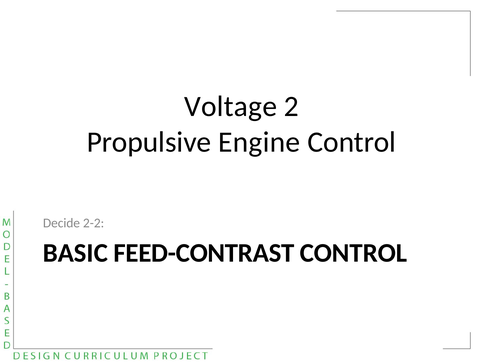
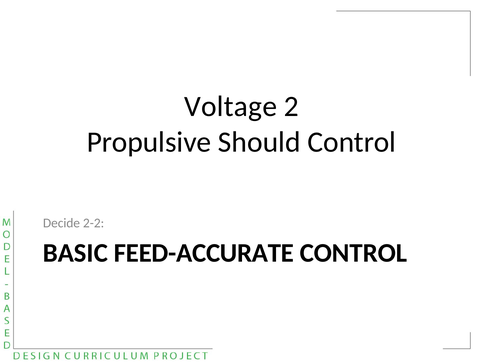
Engine: Engine -> Should (259, 142)
FEED-CONTRAST: FEED-CONTRAST -> FEED-ACCURATE (204, 253)
